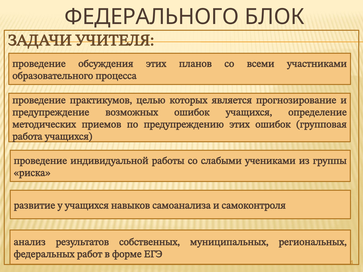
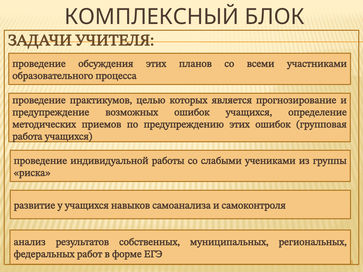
ФЕДЕРАЛЬНОГО: ФЕДЕРАЛЬНОГО -> КОМПЛЕКСНЫЙ (152, 17)
